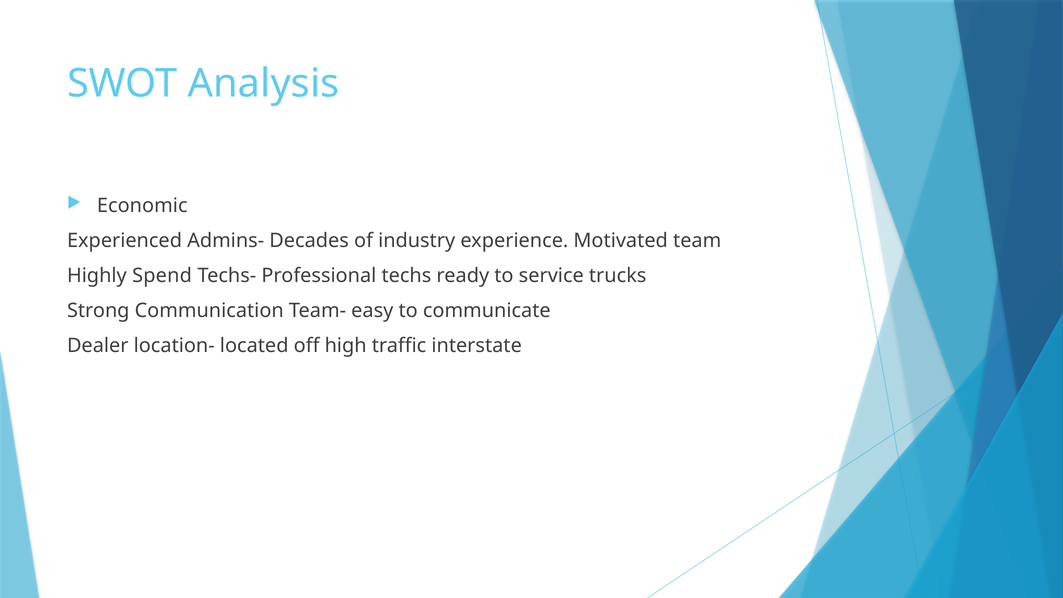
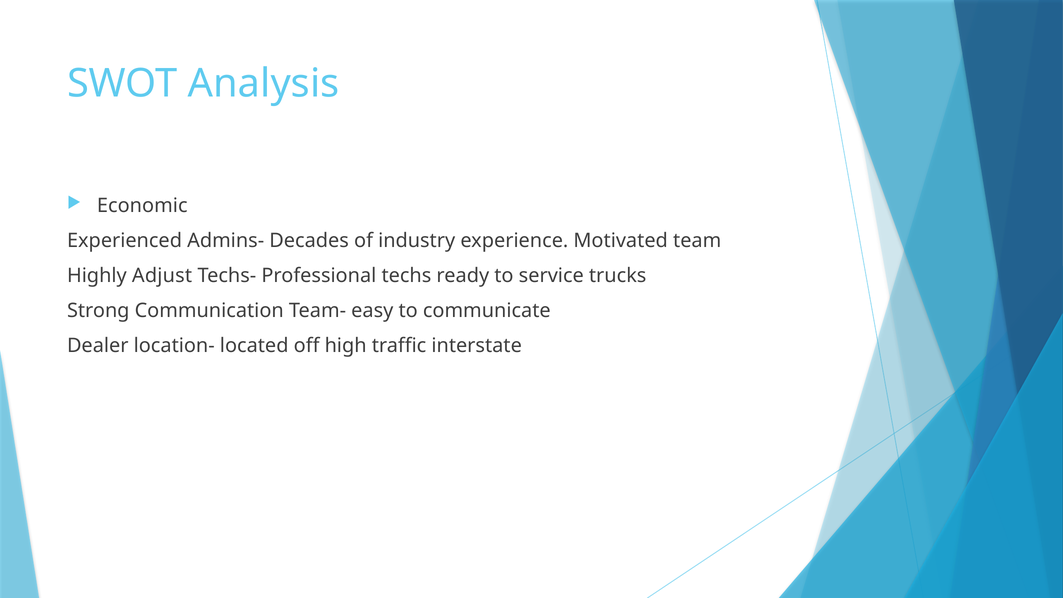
Spend: Spend -> Adjust (162, 276)
